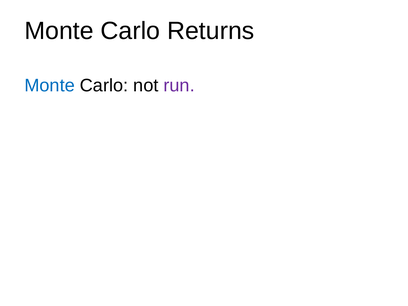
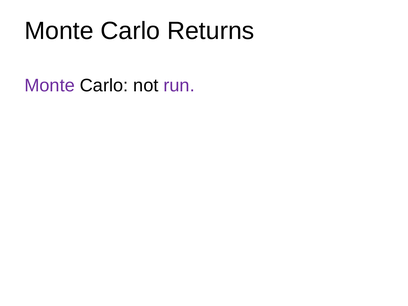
Monte colour: blue -> purple (50, 86)
